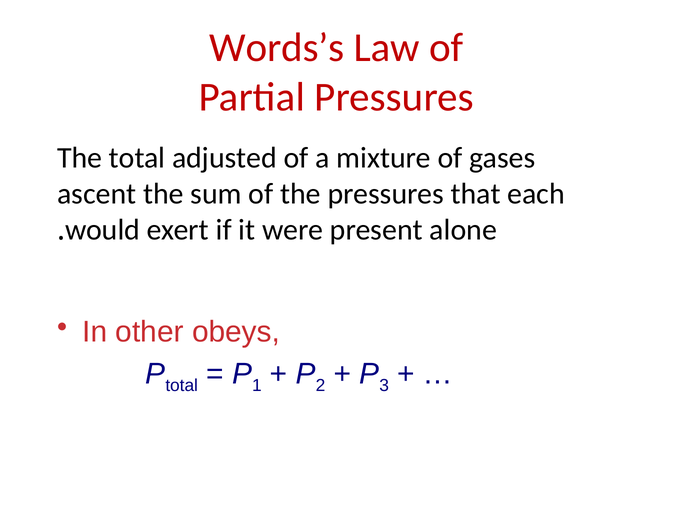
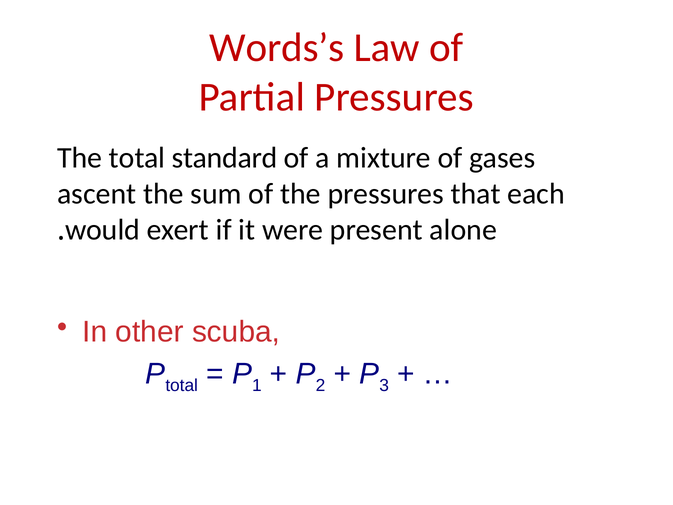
adjusted: adjusted -> standard (225, 158)
obeys: obeys -> scuba (236, 332)
